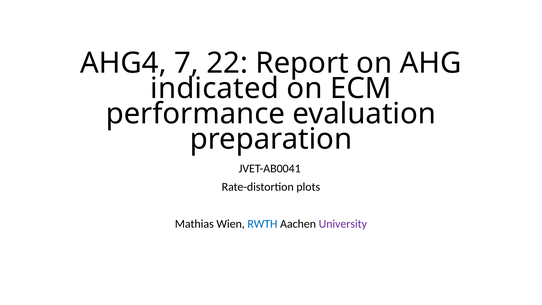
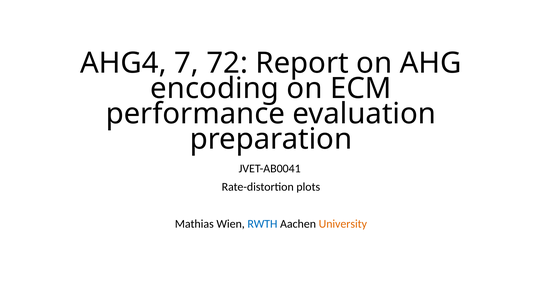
22: 22 -> 72 (227, 63)
indicated: indicated -> encoding (215, 88)
University colour: purple -> orange (343, 224)
